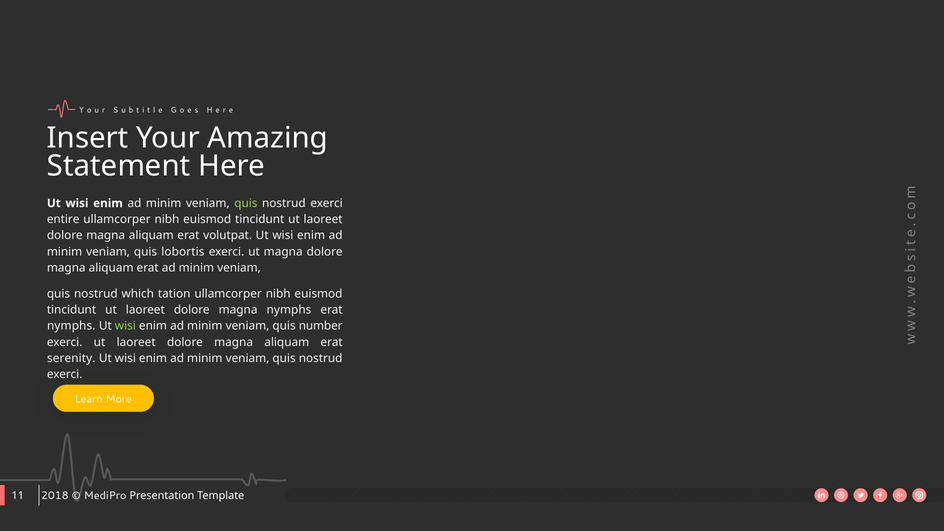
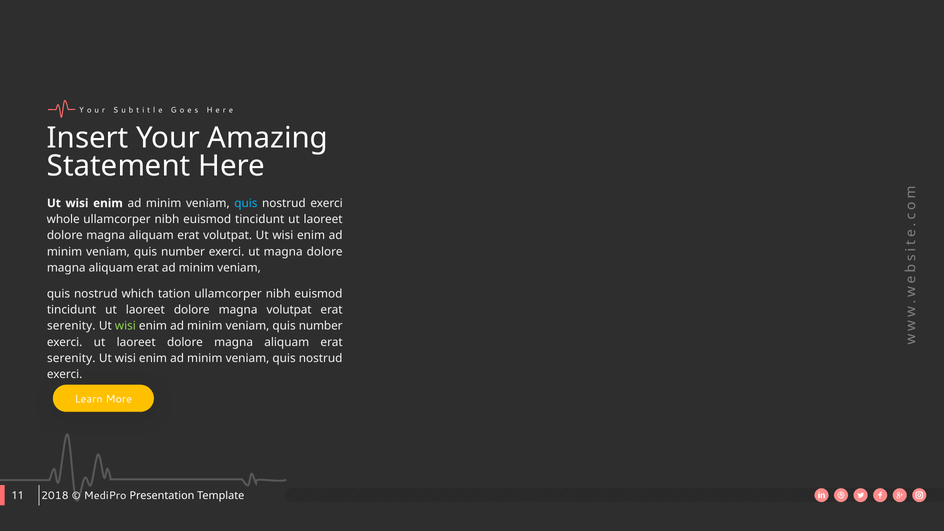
quis colour: light green -> light blue (246, 203)
entire: entire -> whole (63, 219)
lobortis: lobortis -> number (183, 252)
magna nymphs: nymphs -> volutpat (289, 310)
nymphs: nymphs -> serenity (71, 326)
